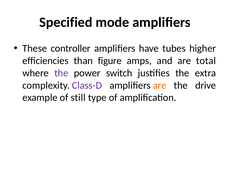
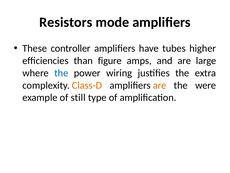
Specified: Specified -> Resistors (66, 22)
total: total -> large (206, 61)
the colour: purple -> blue (61, 73)
switch: switch -> wiring (119, 73)
Class-D colour: purple -> orange (87, 85)
drive: drive -> were (206, 85)
